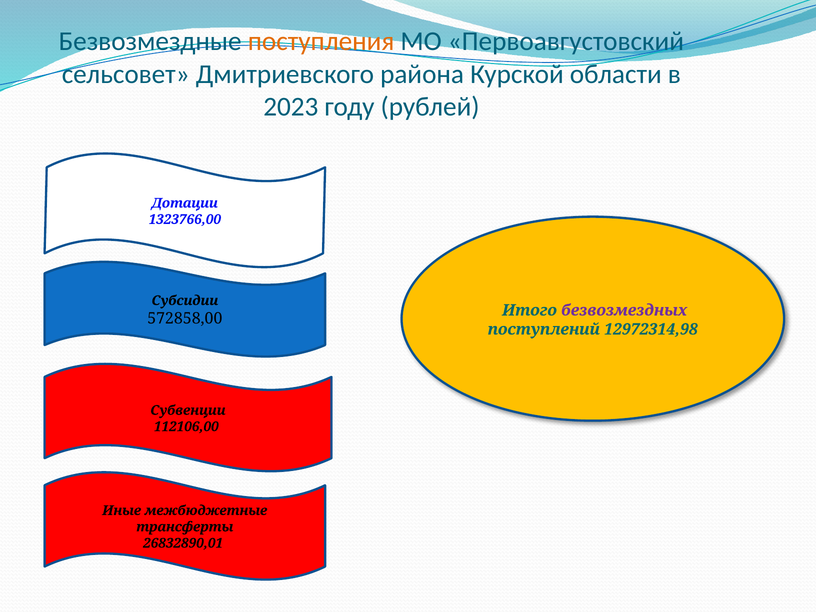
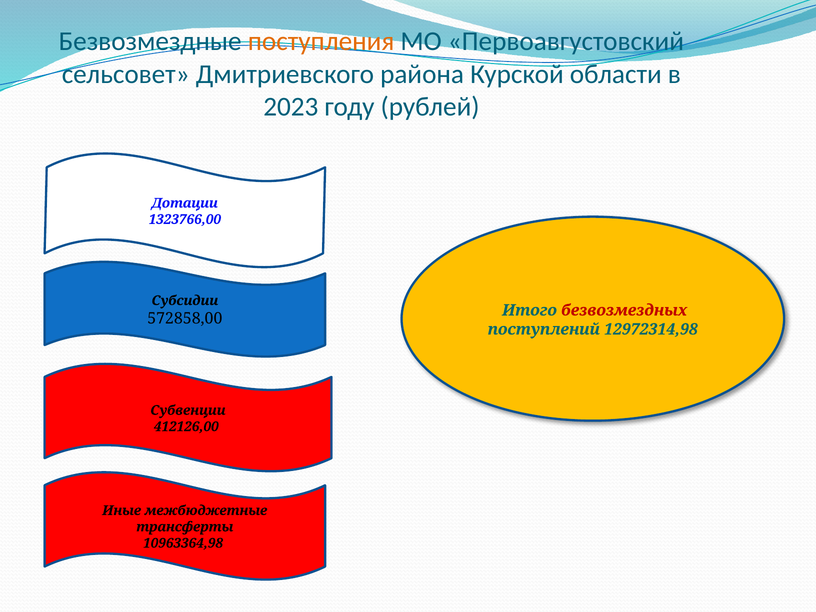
безвозмездных colour: purple -> red (624, 310)
112106,00: 112106,00 -> 412126,00 (186, 427)
26832890,01: 26832890,01 -> 10963364,98 (183, 543)
